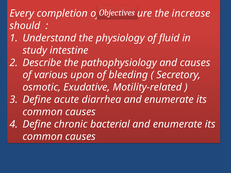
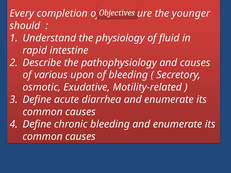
increase: increase -> younger (191, 13)
study: study -> rapid (35, 50)
chronic bacterial: bacterial -> bleeding (110, 124)
